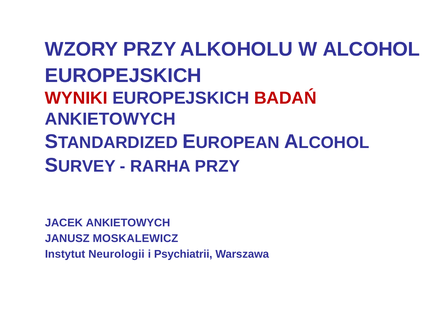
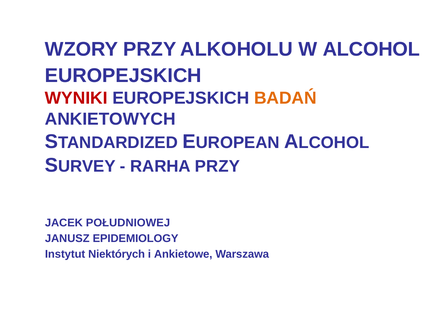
BADAŃ colour: red -> orange (285, 98)
JACEK ANKIETOWYCH: ANKIETOWYCH -> POŁUDNIOWEJ (128, 223)
MOSKALEWICZ: MOSKALEWICZ -> EPIDEMIOLOGY (136, 239)
Neurologii: Neurologii -> Niektórych (117, 254)
Psychiatrii: Psychiatrii -> Ankietowe (183, 254)
